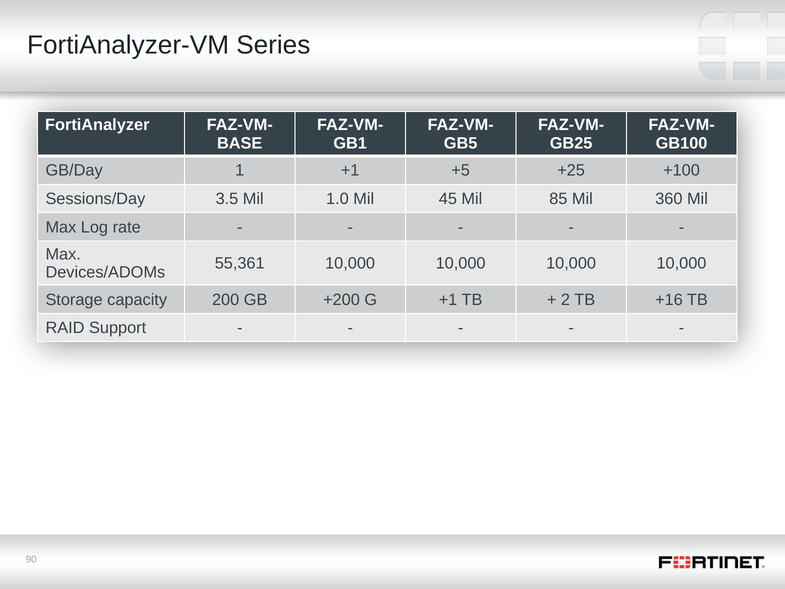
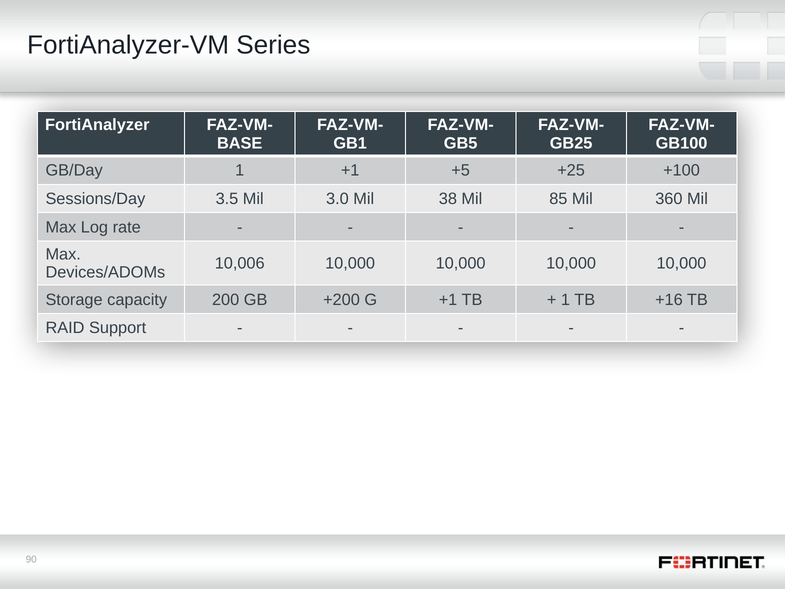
1.0: 1.0 -> 3.0 (337, 199)
45: 45 -> 38 (448, 199)
55,361: 55,361 -> 10,006 (240, 263)
2: 2 -> 1 (565, 299)
